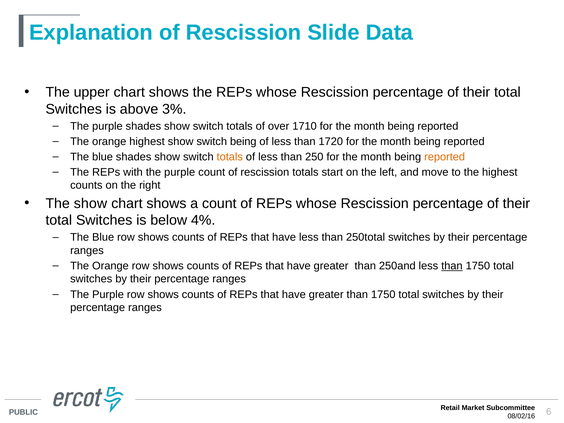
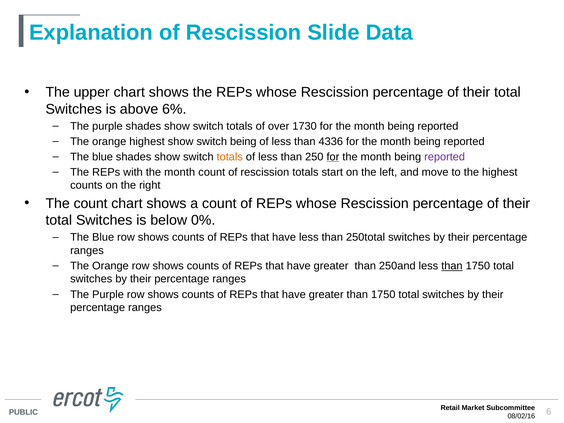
3%: 3% -> 6% (174, 109)
1710: 1710 -> 1730 (305, 126)
1720: 1720 -> 4336 (331, 141)
for underline: none -> present (333, 157)
reported colour: orange -> purple (445, 157)
with the purple: purple -> month (180, 172)
The show: show -> count (91, 203)
4%: 4% -> 0% (203, 220)
